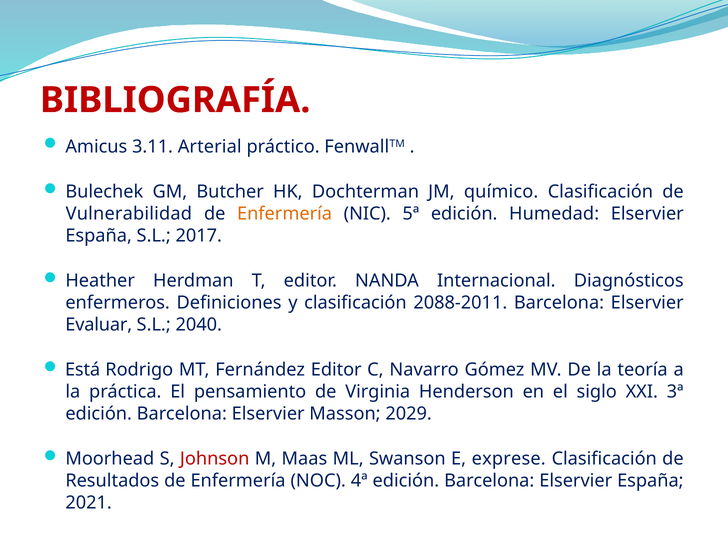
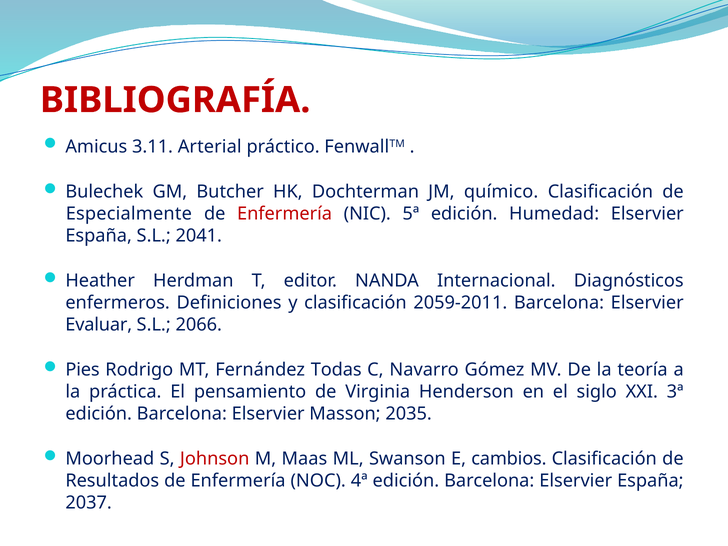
Vulnerabilidad: Vulnerabilidad -> Especialmente (129, 214)
Enfermería colour: orange -> red (285, 214)
2017: 2017 -> 2041 (199, 236)
2088-2011: 2088-2011 -> 2059-2011 (460, 303)
2040: 2040 -> 2066 (199, 325)
Está: Está -> Pies (83, 370)
Fernández Editor: Editor -> Todas (336, 370)
2029: 2029 -> 2035 (409, 414)
exprese: exprese -> cambios (509, 459)
2021: 2021 -> 2037 (89, 503)
